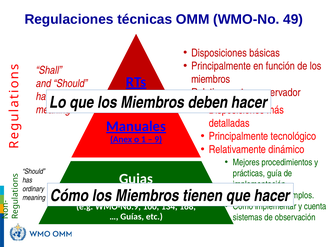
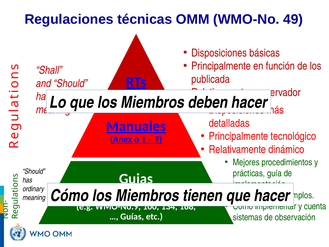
miembros: miembros -> publicada (211, 79)
